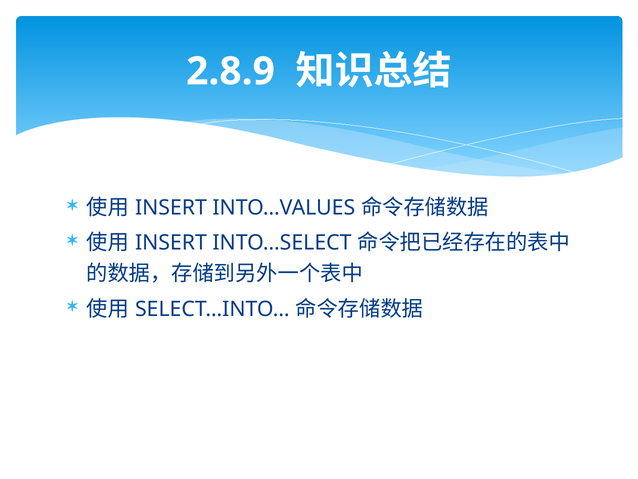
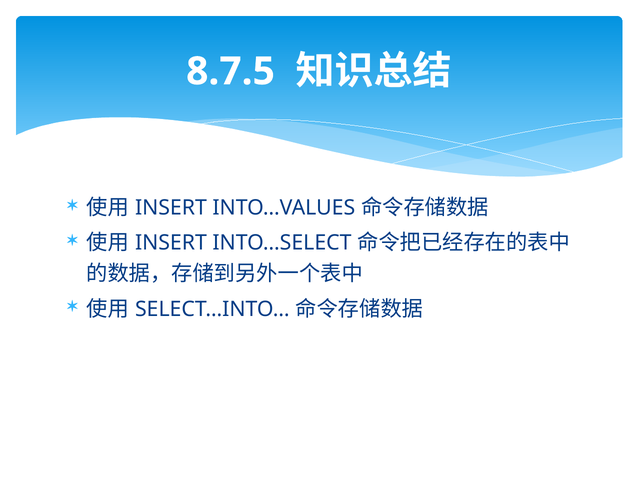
2.8.9: 2.8.9 -> 8.7.5 (230, 71)
